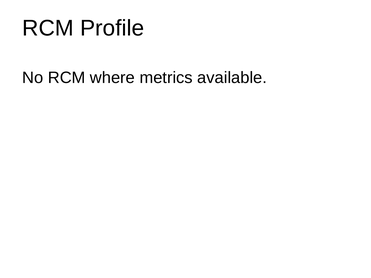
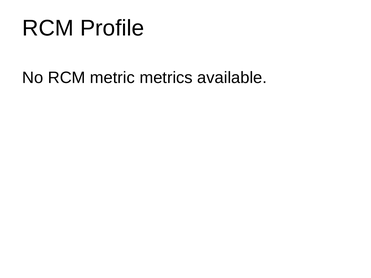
where: where -> metric (112, 78)
